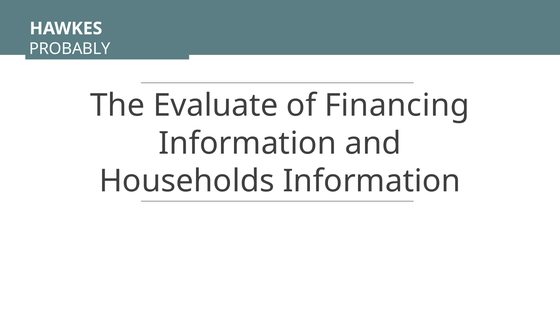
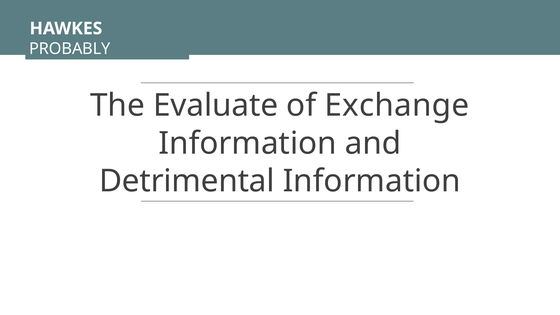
Financing: Financing -> Exchange (397, 106)
Households: Households -> Detrimental (187, 181)
